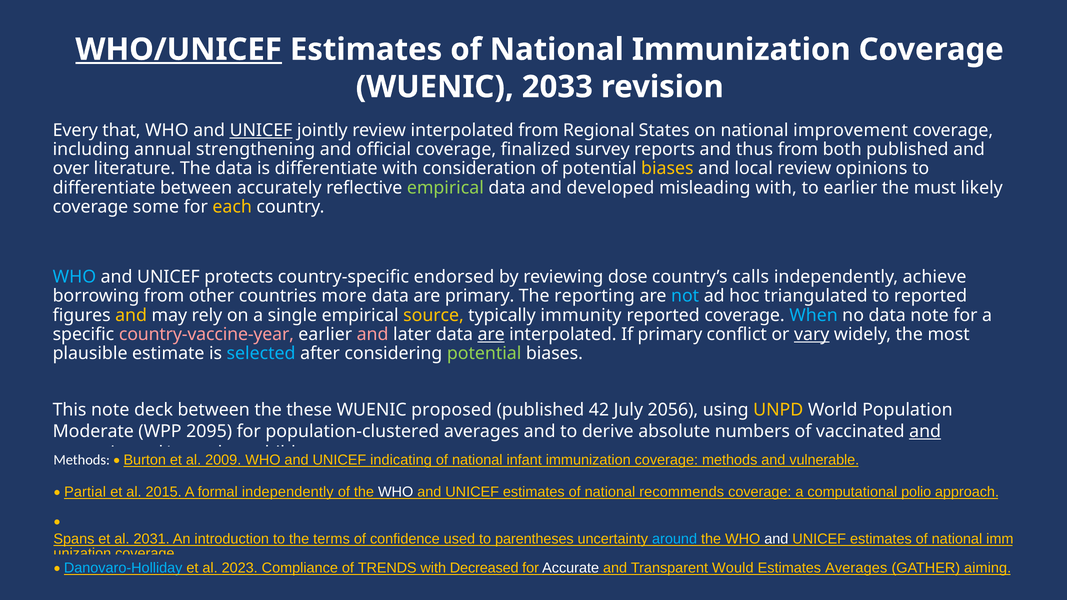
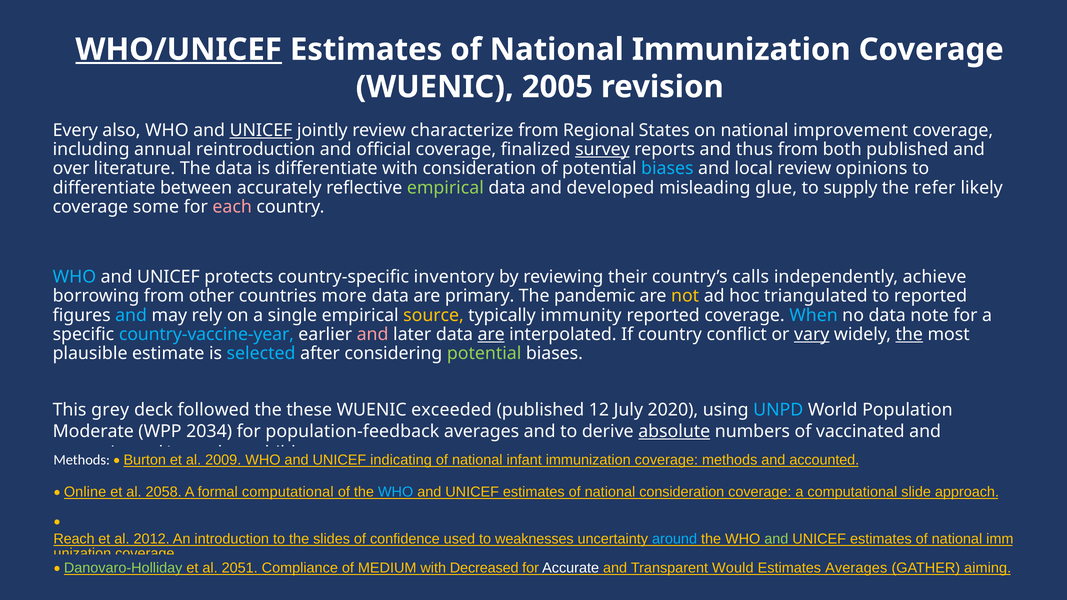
2033: 2033 -> 2005 (557, 87)
that: that -> also (121, 130)
review interpolated: interpolated -> characterize (462, 130)
strengthening: strengthening -> reintroduction (256, 149)
survey underline: none -> present (602, 149)
biases colour: yellow -> light blue (667, 169)
misleading with: with -> glue (776, 188)
to earlier: earlier -> supply (850, 188)
must: must -> refer (935, 188)
each colour: yellow -> pink (232, 207)
endorsed: endorsed -> inventory (454, 277)
dose: dose -> their (628, 277)
reporting: reporting -> pandemic (595, 296)
not colour: light blue -> yellow (685, 296)
and colour: yellow -> light blue (131, 315)
country-vaccine-year colour: pink -> light blue (206, 334)
If primary: primary -> country (670, 334)
the underline: none -> present (909, 334)
This note: note -> grey (110, 410)
deck between: between -> followed (214, 410)
proposed: proposed -> exceeded (452, 410)
42: 42 -> 12 (599, 410)
2056: 2056 -> 2020 (673, 410)
UNPD colour: yellow -> light blue (778, 410)
2095: 2095 -> 2034 (209, 431)
population-clustered: population-clustered -> population-feedback (352, 431)
absolute underline: none -> present (674, 431)
and underline: present -> none (925, 431)
vulnerable: vulnerable -> accounted (824, 460)
Partial: Partial -> Online (85, 492)
2015: 2015 -> 2058 (164, 492)
formal independently: independently -> computational (288, 492)
WHO colour: white -> light blue (396, 492)
national recommends: recommends -> consideration (682, 492)
polio: polio -> slide (916, 492)
Spans: Spans -> Reach (74, 539)
2031: 2031 -> 2012 (152, 539)
terms: terms -> slides (332, 539)
parentheses: parentheses -> weaknesses (534, 539)
and colour: white -> light green (776, 539)
Danovaro-Holliday colour: light blue -> light green (123, 568)
2023: 2023 -> 2051 (240, 568)
TRENDS: TRENDS -> MEDIUM (387, 568)
